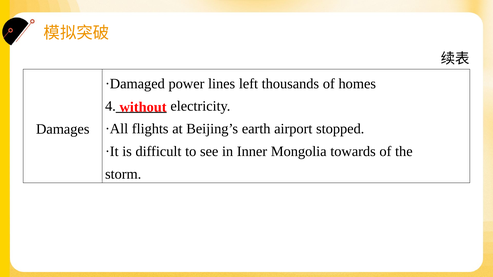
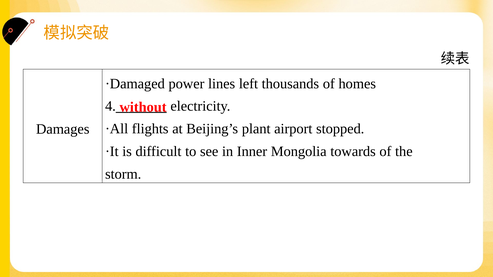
earth: earth -> plant (256, 129)
